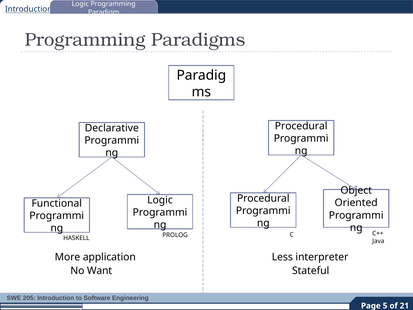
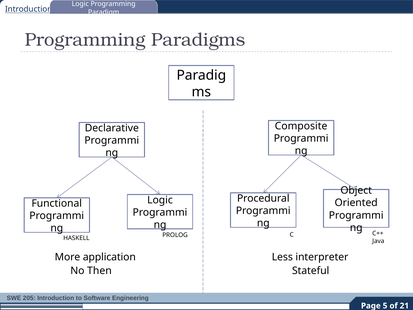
Procedural: Procedural -> Composite (301, 126)
Want: Want -> Then (99, 271)
